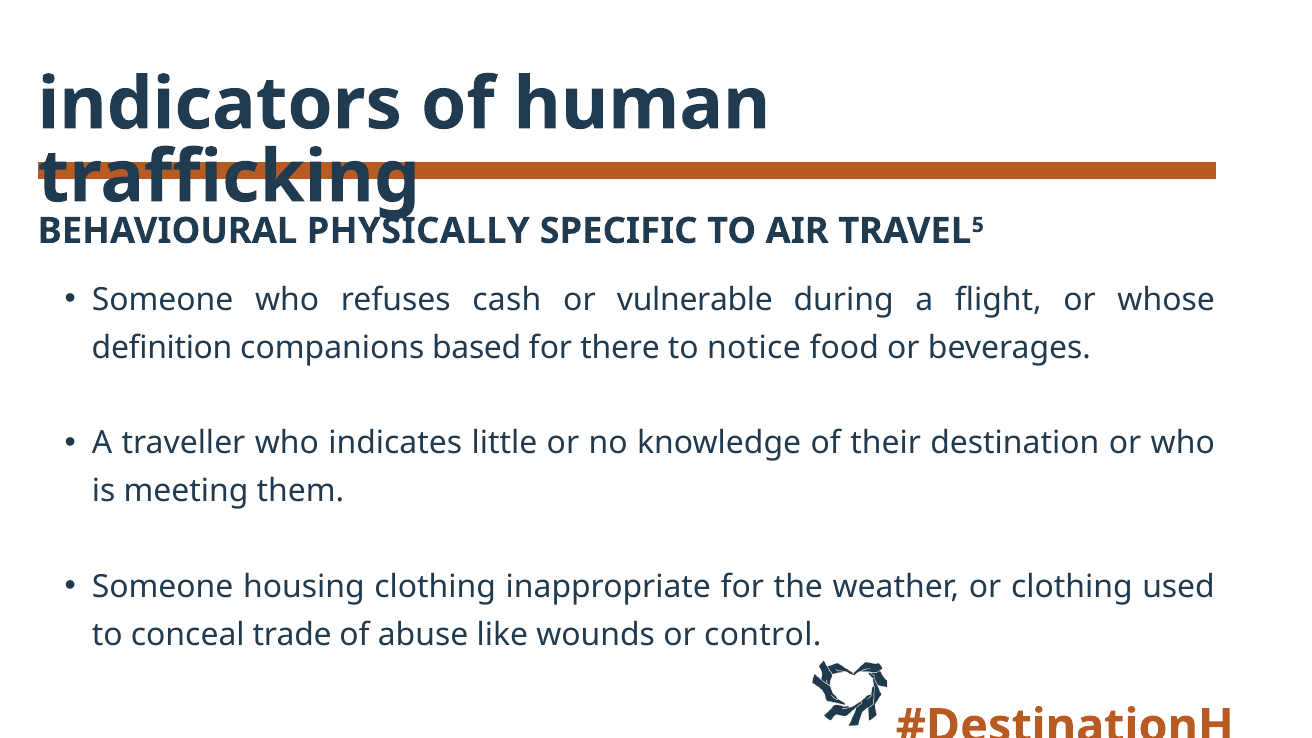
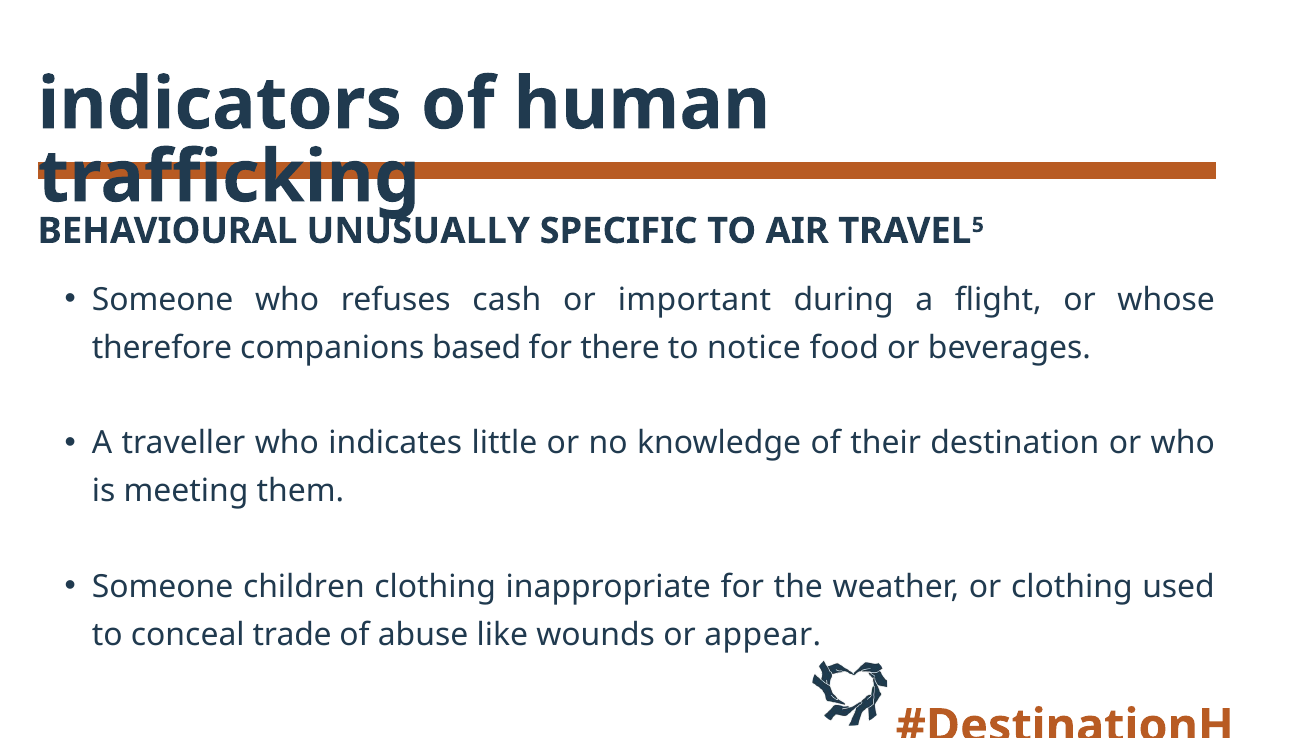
PHYSICALLY: PHYSICALLY -> UNUSUALLY (418, 231)
vulnerable: vulnerable -> important (695, 300)
definition: definition -> therefore (162, 348)
housing: housing -> children (304, 587)
control: control -> appear (763, 635)
